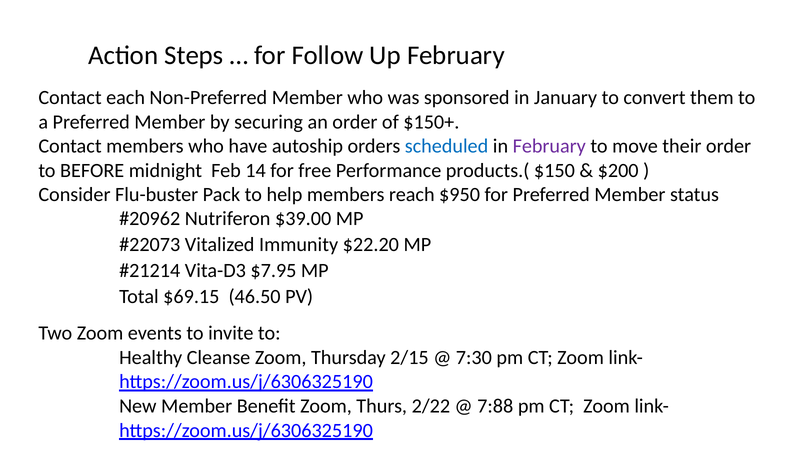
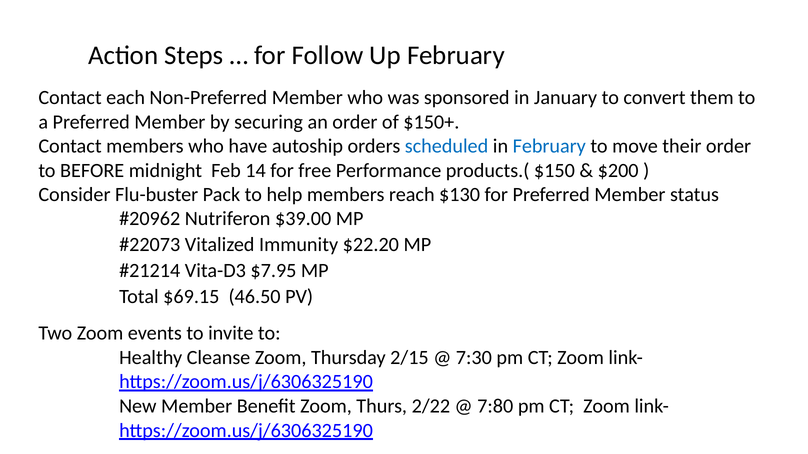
February colour: purple -> blue (549, 146)
$950: $950 -> $130 (460, 195)
7:88: 7:88 -> 7:80 (495, 407)
